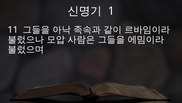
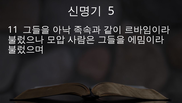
1: 1 -> 5 (111, 11)
